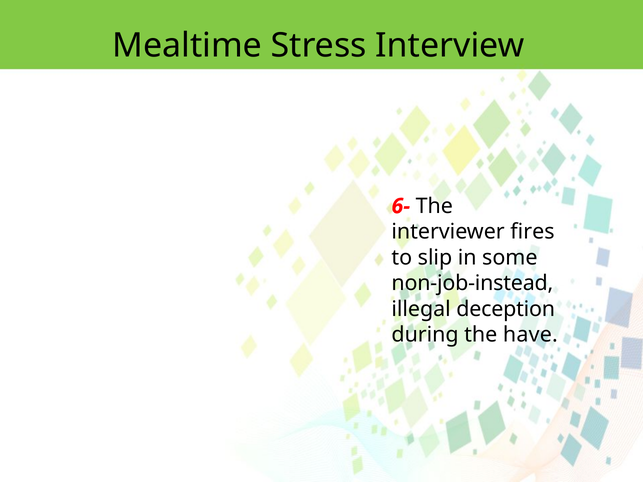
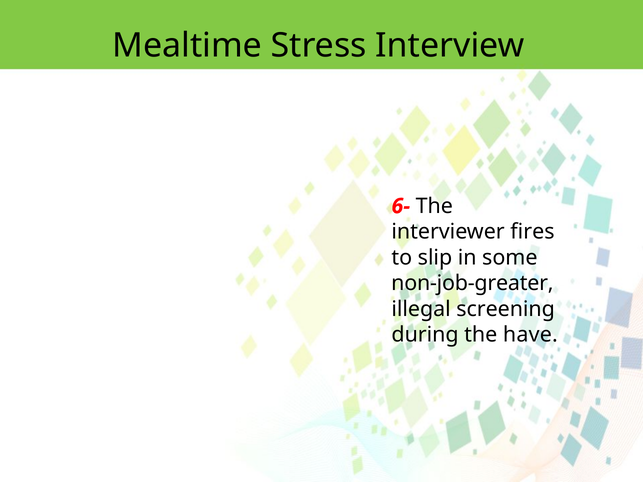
non-job-instead: non-job-instead -> non-job-greater (472, 283)
deception: deception -> screening (506, 309)
